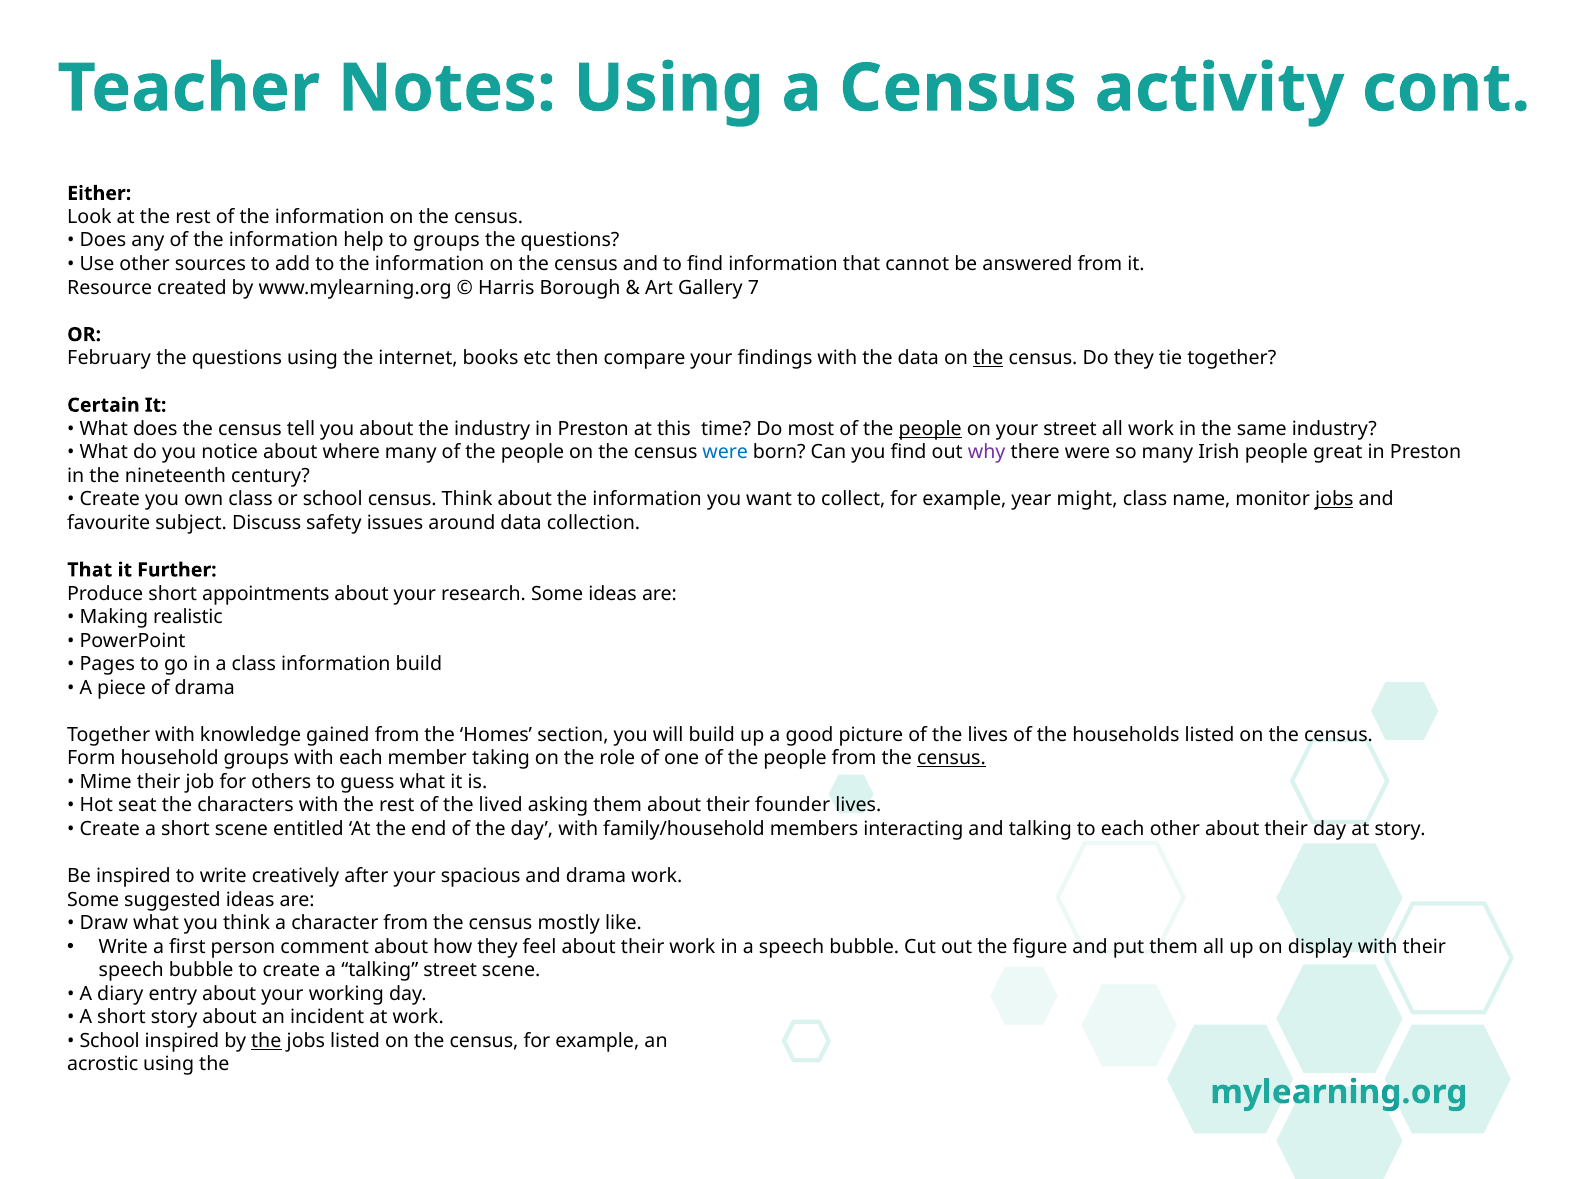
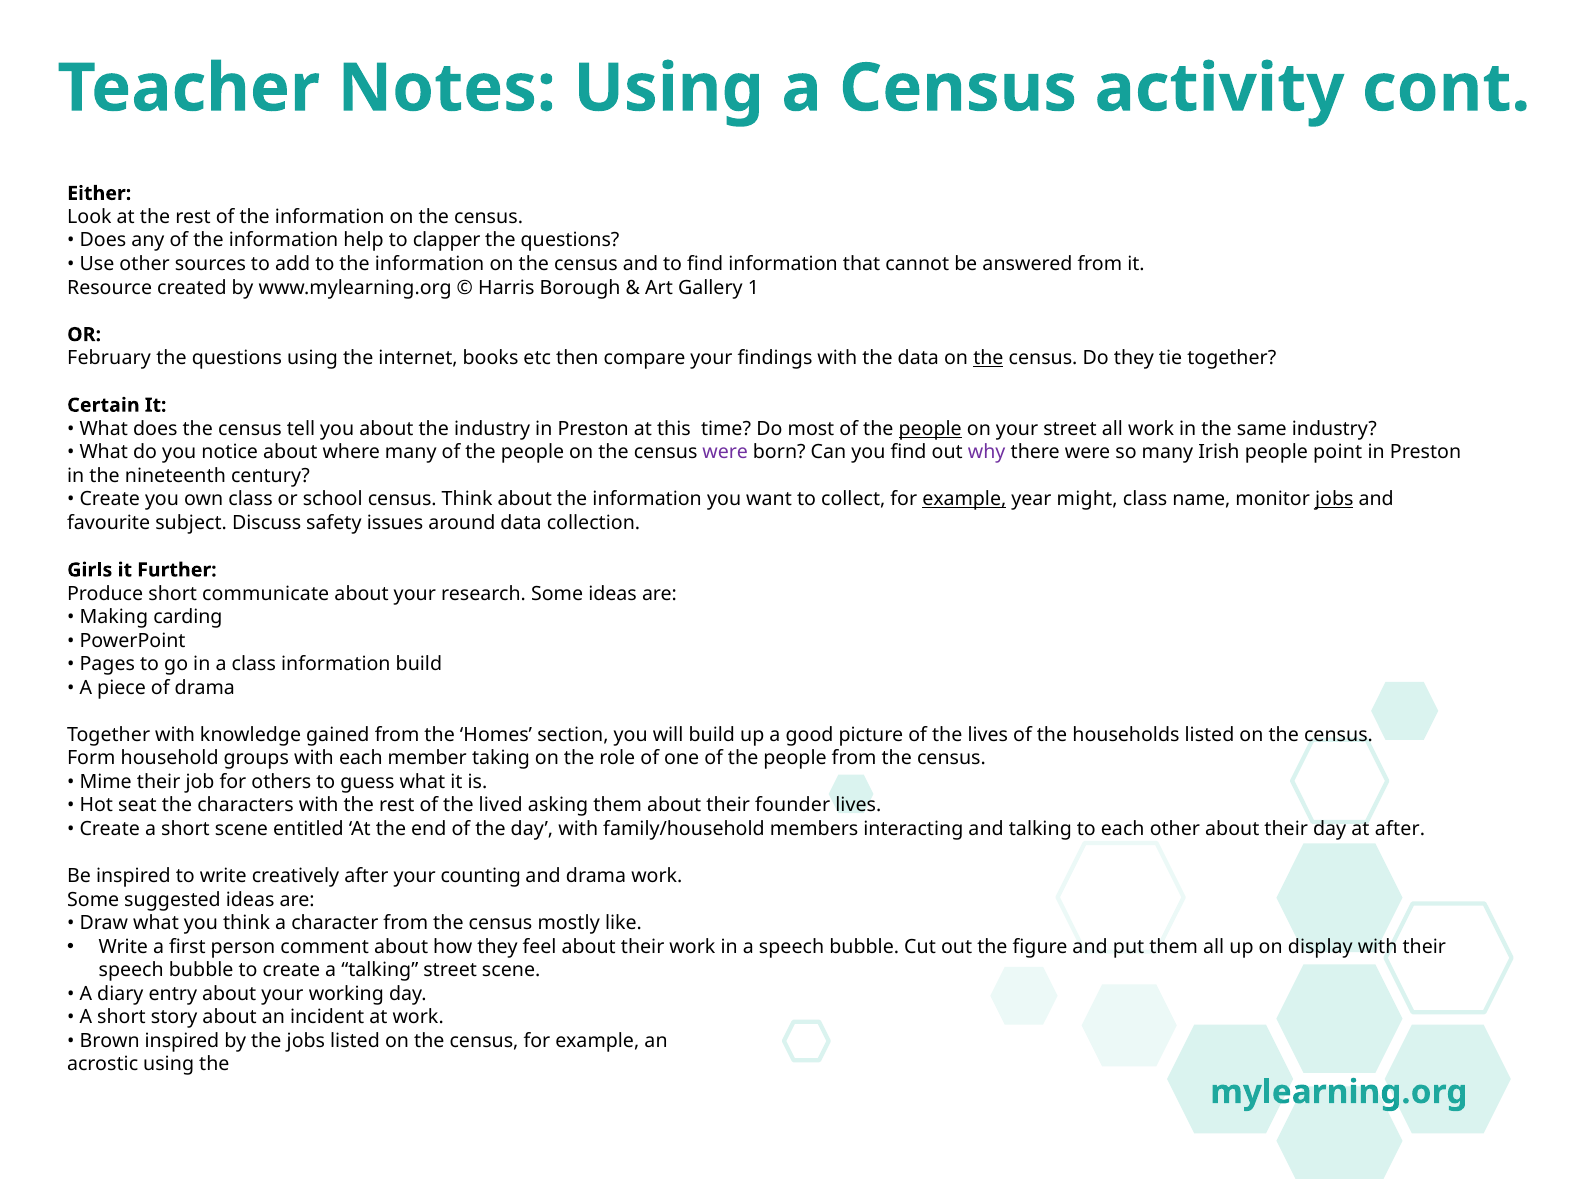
to groups: groups -> clapper (447, 240)
7: 7 -> 1 (753, 288)
were colour: blue -> purple (725, 452)
great: great -> point (1338, 452)
example underline: none -> present (964, 499)
That: That -> Girls (90, 570)
appointments: appointments -> communicate (266, 594)
realistic: realistic -> carding (188, 617)
census underline: present -> none (951, 758)
at story: story -> after (1400, 829)
spacious: spacious -> counting (481, 876)
School: School -> Brown (110, 1041)
the underline: present -> none (266, 1041)
